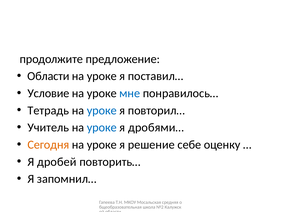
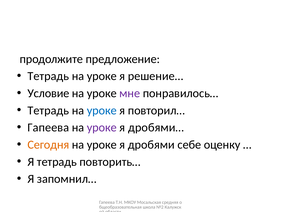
Области: Области -> Тетрадь (48, 76)
поставил…: поставил… -> решение… (156, 76)
мне colour: blue -> purple (130, 93)
Учитель: Учитель -> Гапеева (48, 127)
уроке colour: blue -> purple (102, 127)
решение: решение -> дробями (151, 144)
Я дробей: дробей -> тетрадь (57, 161)
